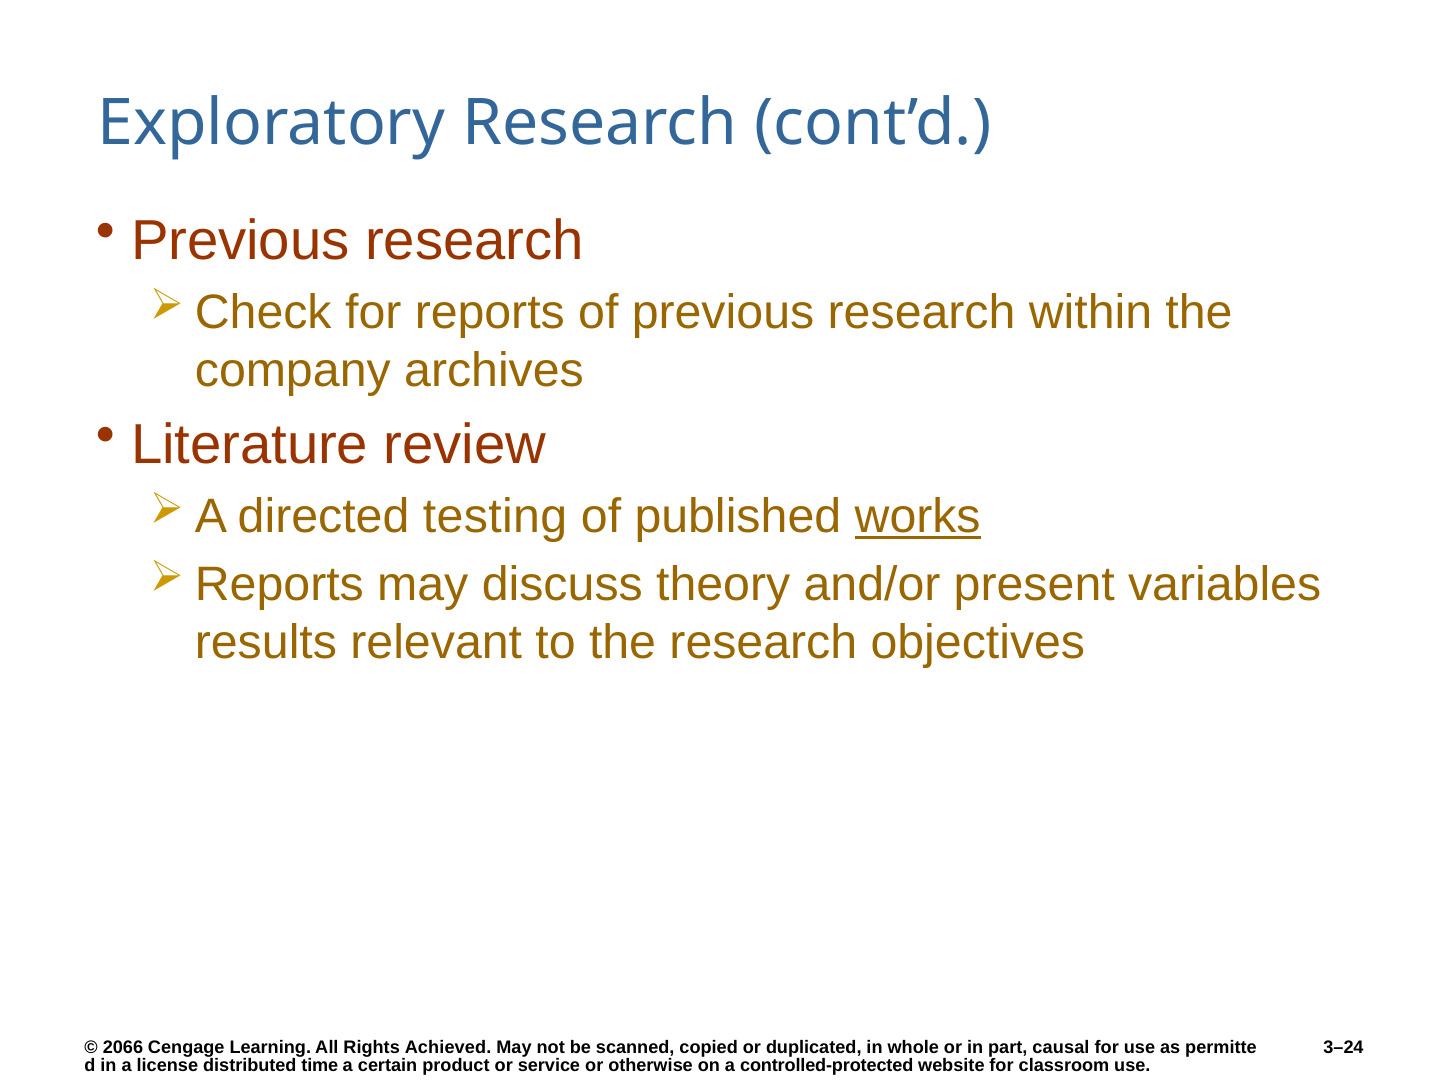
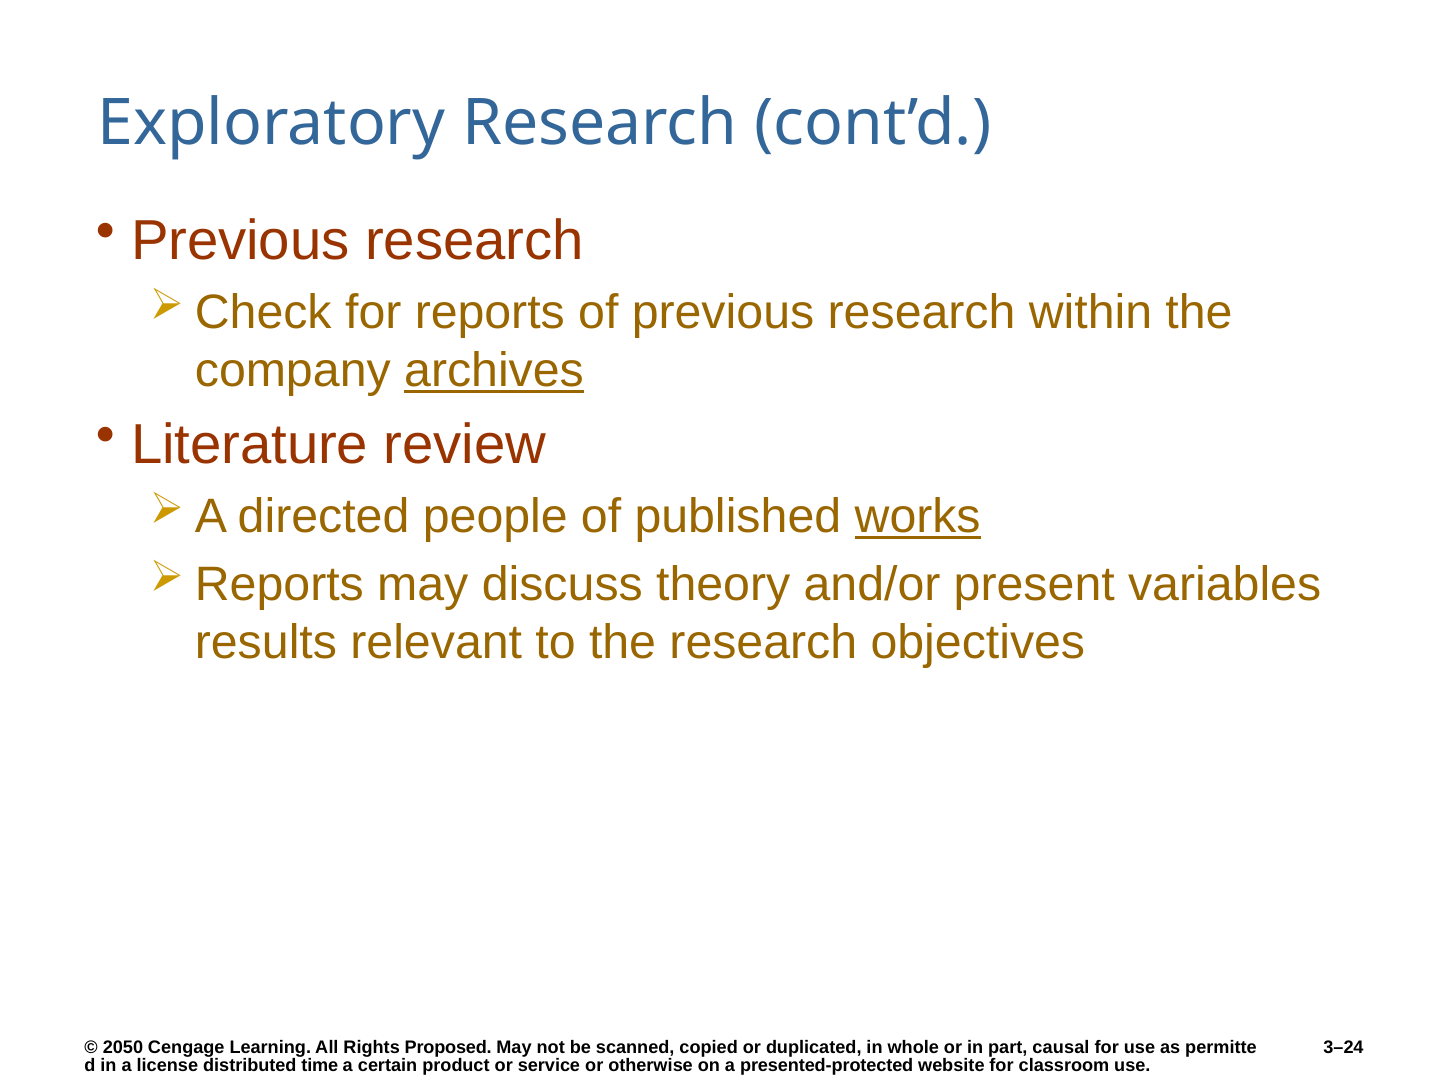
archives underline: none -> present (494, 370)
testing: testing -> people (495, 517)
2066: 2066 -> 2050 (123, 1047)
Achieved: Achieved -> Proposed (448, 1047)
controlled-protected: controlled-protected -> presented-protected (827, 1066)
